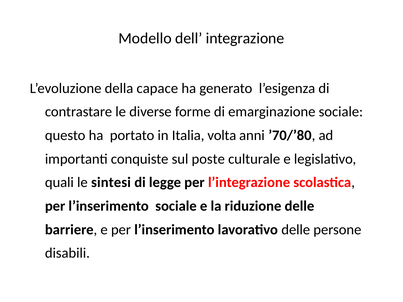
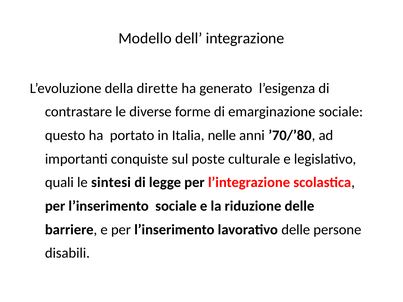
capace: capace -> dirette (157, 88)
volta: volta -> nelle (222, 136)
